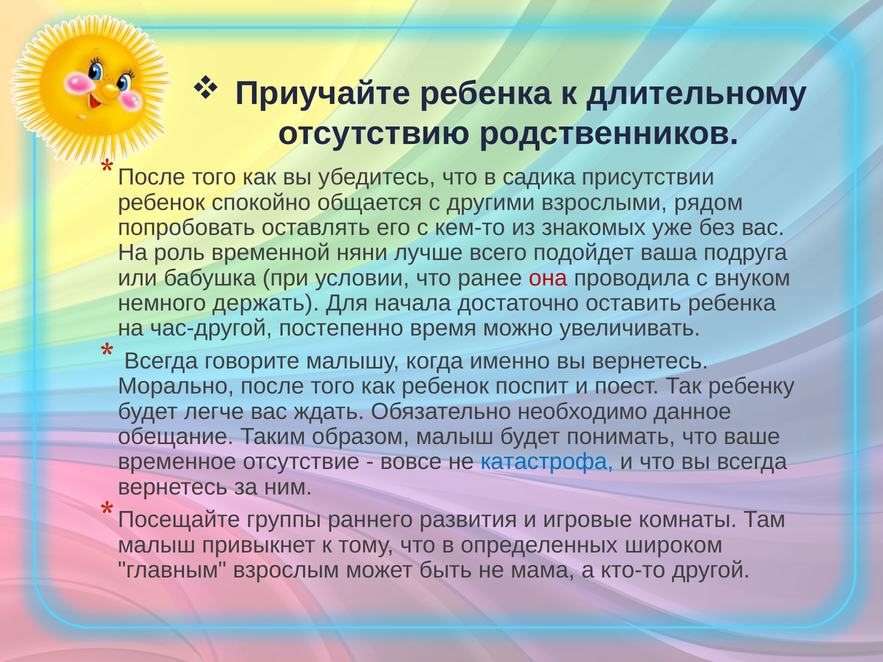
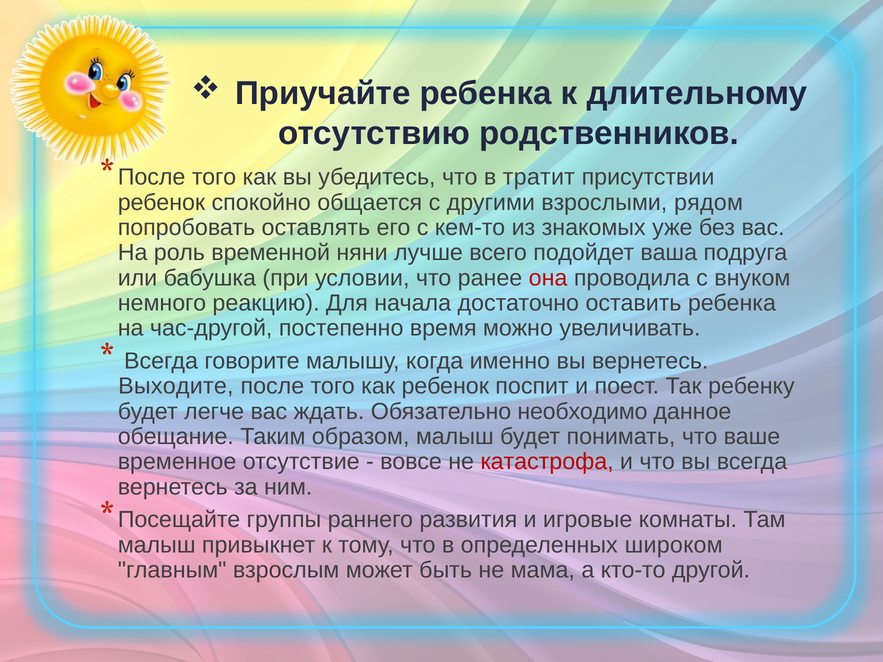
садика: садика -> тратит (539, 177)
держать: держать -> реакцию (266, 303)
Морально: Морально -> Выходите (176, 386)
катастрофа colour: blue -> red (547, 462)
